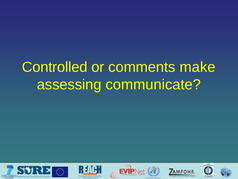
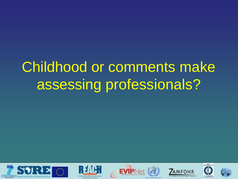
Controlled: Controlled -> Childhood (55, 67)
communicate: communicate -> professionals (153, 84)
